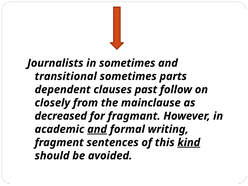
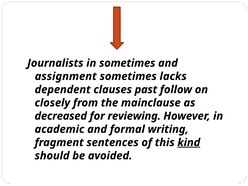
transitional: transitional -> assignment (66, 76)
parts: parts -> lacks (173, 76)
fragmant: fragmant -> reviewing (134, 116)
and underline: present -> none (97, 129)
